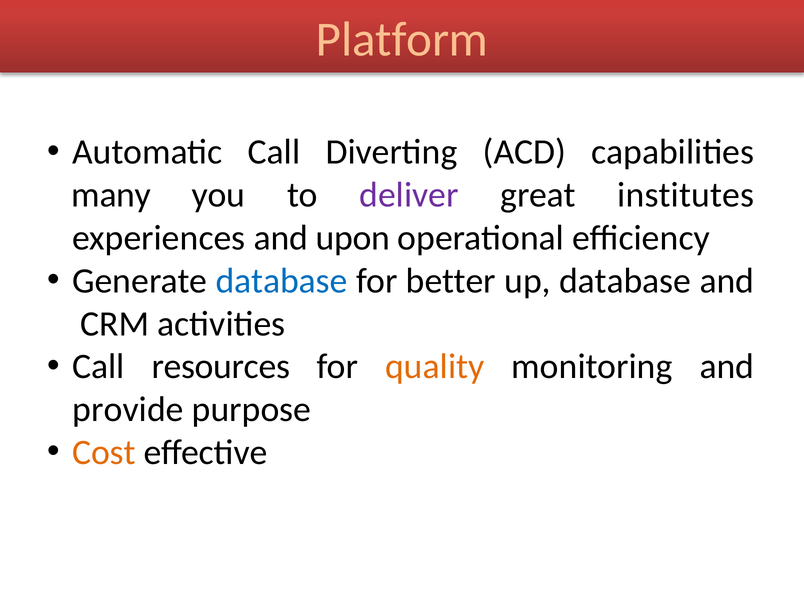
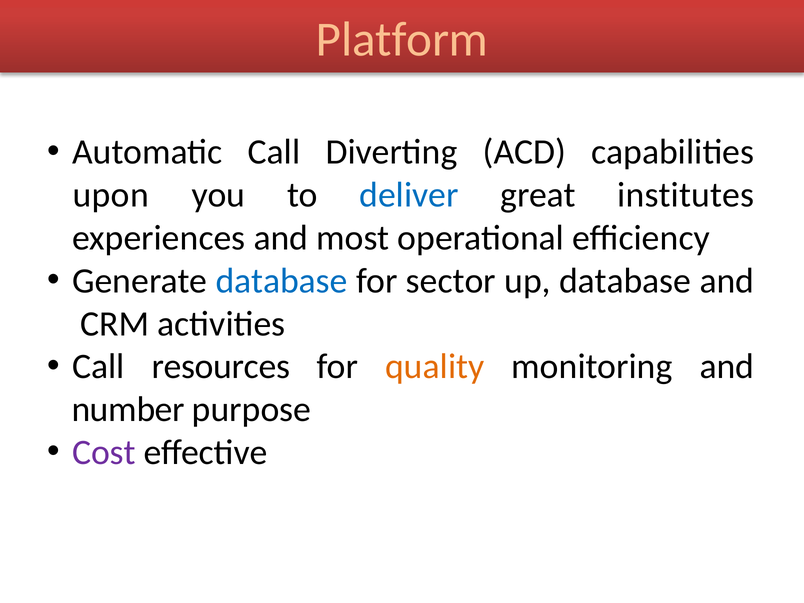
many: many -> upon (111, 195)
deliver colour: purple -> blue (409, 195)
upon: upon -> most (353, 238)
better: better -> sector (451, 281)
provide: provide -> number (128, 410)
Cost colour: orange -> purple (104, 452)
